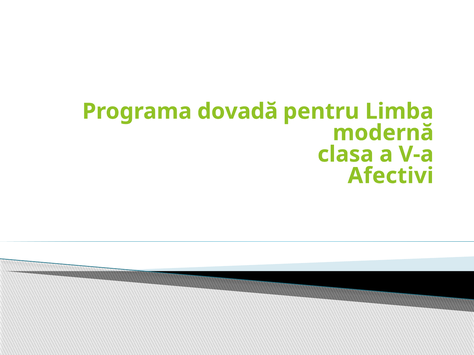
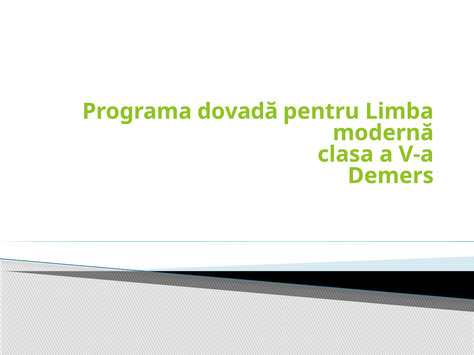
Afectivi: Afectivi -> Demers (391, 176)
